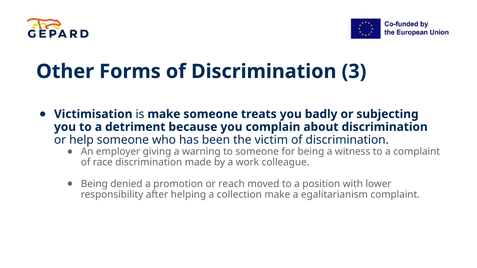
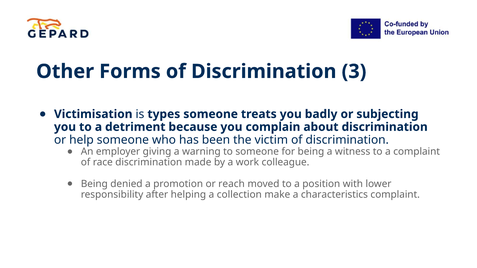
is make: make -> types (164, 114)
egalitarianism: egalitarianism -> characteristics (334, 195)
